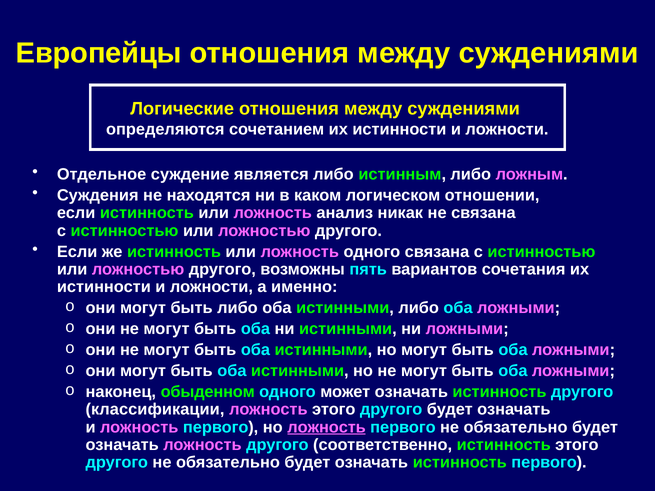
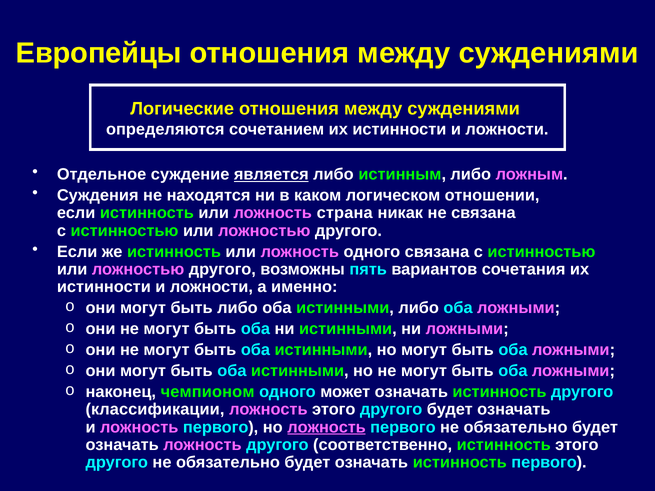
является underline: none -> present (271, 174)
анализ: анализ -> страна (345, 213)
обыденном: обыденном -> чемпионом (208, 392)
